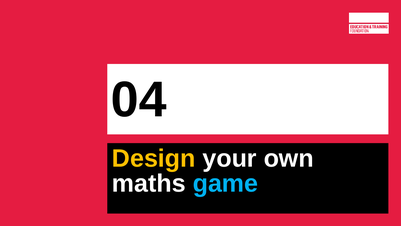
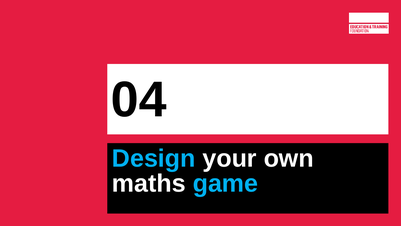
Design colour: yellow -> light blue (154, 158)
